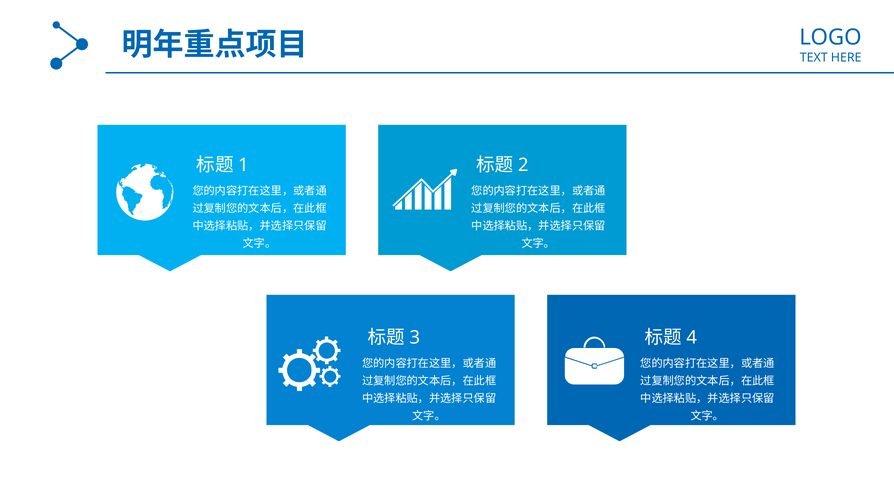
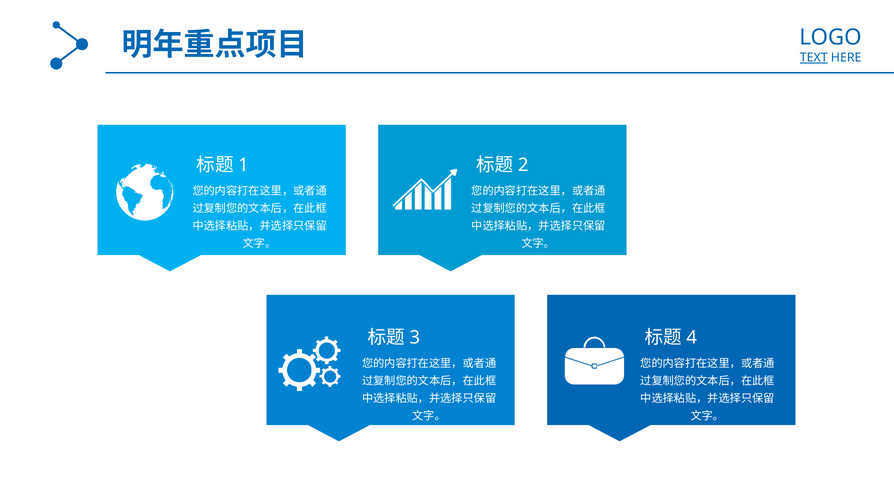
TEXT underline: none -> present (814, 58)
